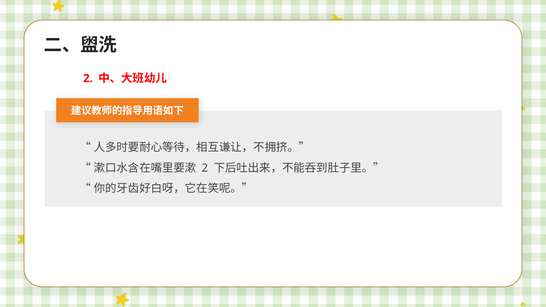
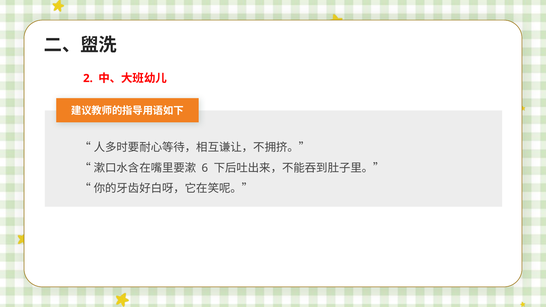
2: 2 -> 6 (205, 168)
